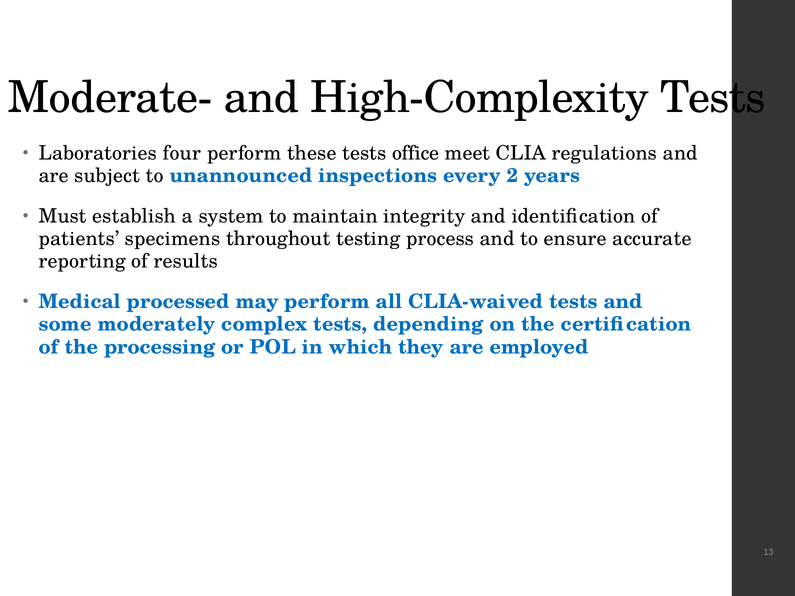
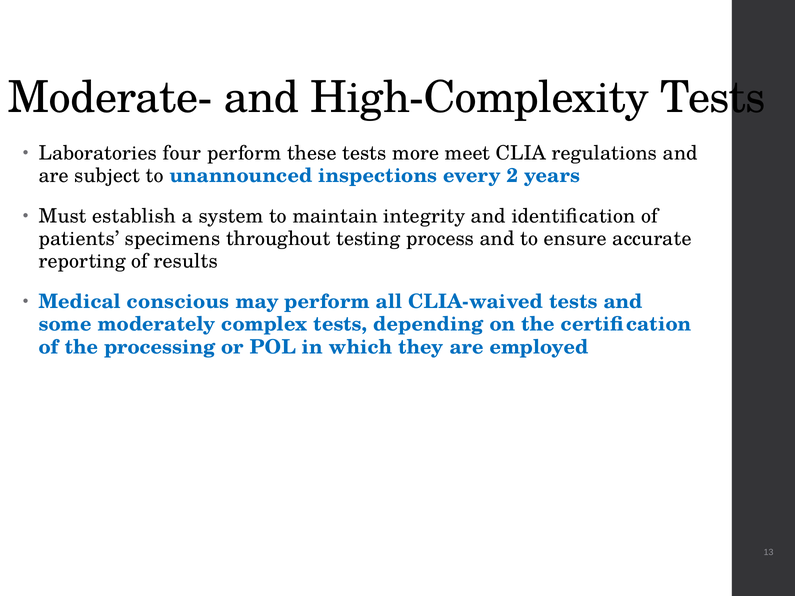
office: office -> more (416, 153)
processed: processed -> conscious (178, 302)
